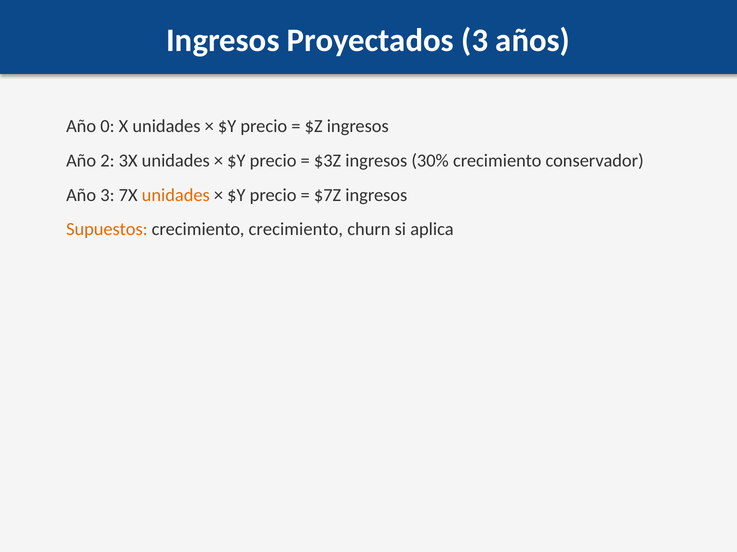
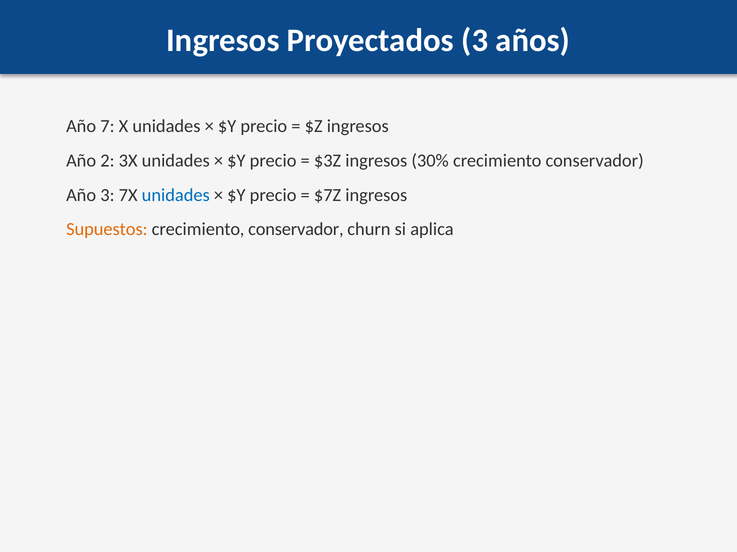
0: 0 -> 7 (107, 126)
unidades colour: orange -> blue (176, 195)
crecimiento: crecimiento -> conservador (296, 230)
